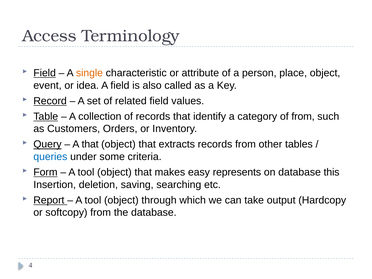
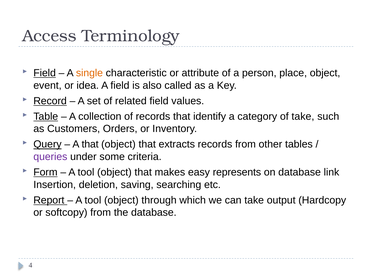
of from: from -> take (303, 116)
queries colour: blue -> purple (50, 157)
this: this -> link (331, 172)
